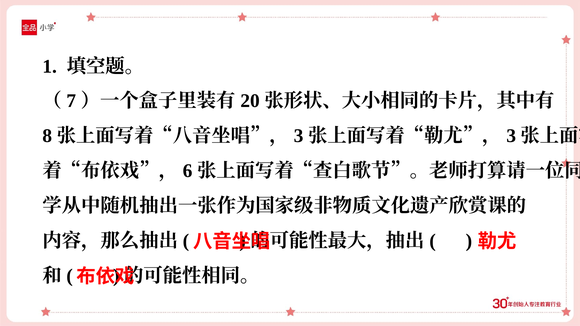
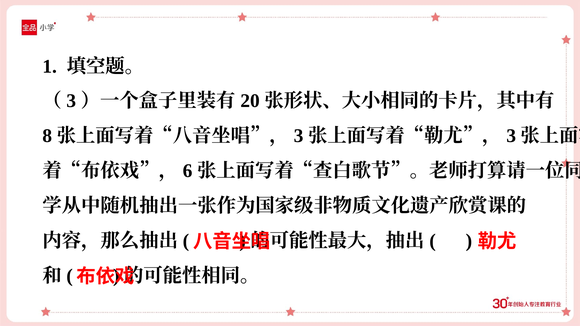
7: 7 -> 3 (71, 101)
